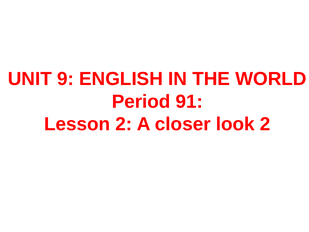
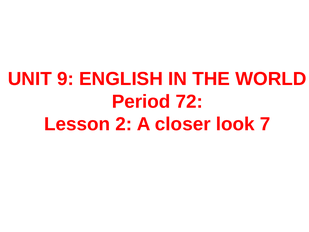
91: 91 -> 72 (189, 101)
look 2: 2 -> 7 (265, 124)
